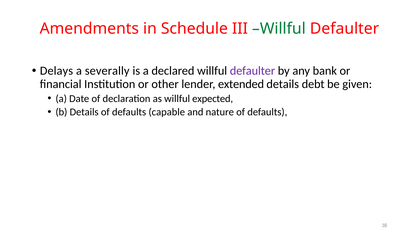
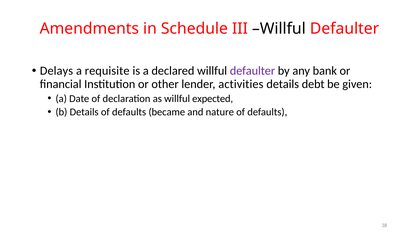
Willful colour: green -> black (279, 29)
severally: severally -> requisite (107, 71)
extended: extended -> activities (241, 84)
capable: capable -> became (167, 112)
